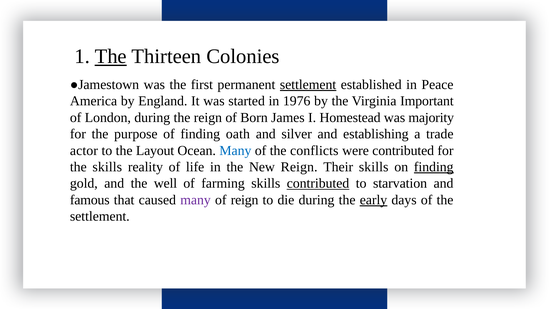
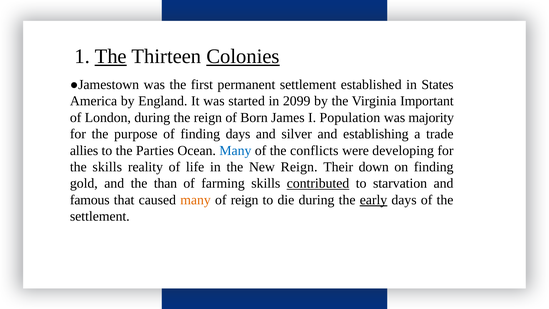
Colonies underline: none -> present (243, 56)
settlement underline: present -> none (308, 84)
Peace: Peace -> States (438, 84)
1976: 1976 -> 2099 (297, 101)
Homestead: Homestead -> Population (350, 117)
finding oath: oath -> days (238, 134)
actor: actor -> allies (84, 150)
Layout: Layout -> Parties (155, 150)
were contributed: contributed -> developing (403, 150)
Their skills: skills -> down (374, 167)
finding underline: present -> none (434, 167)
well: well -> than (165, 183)
many colour: purple -> orange (196, 200)
